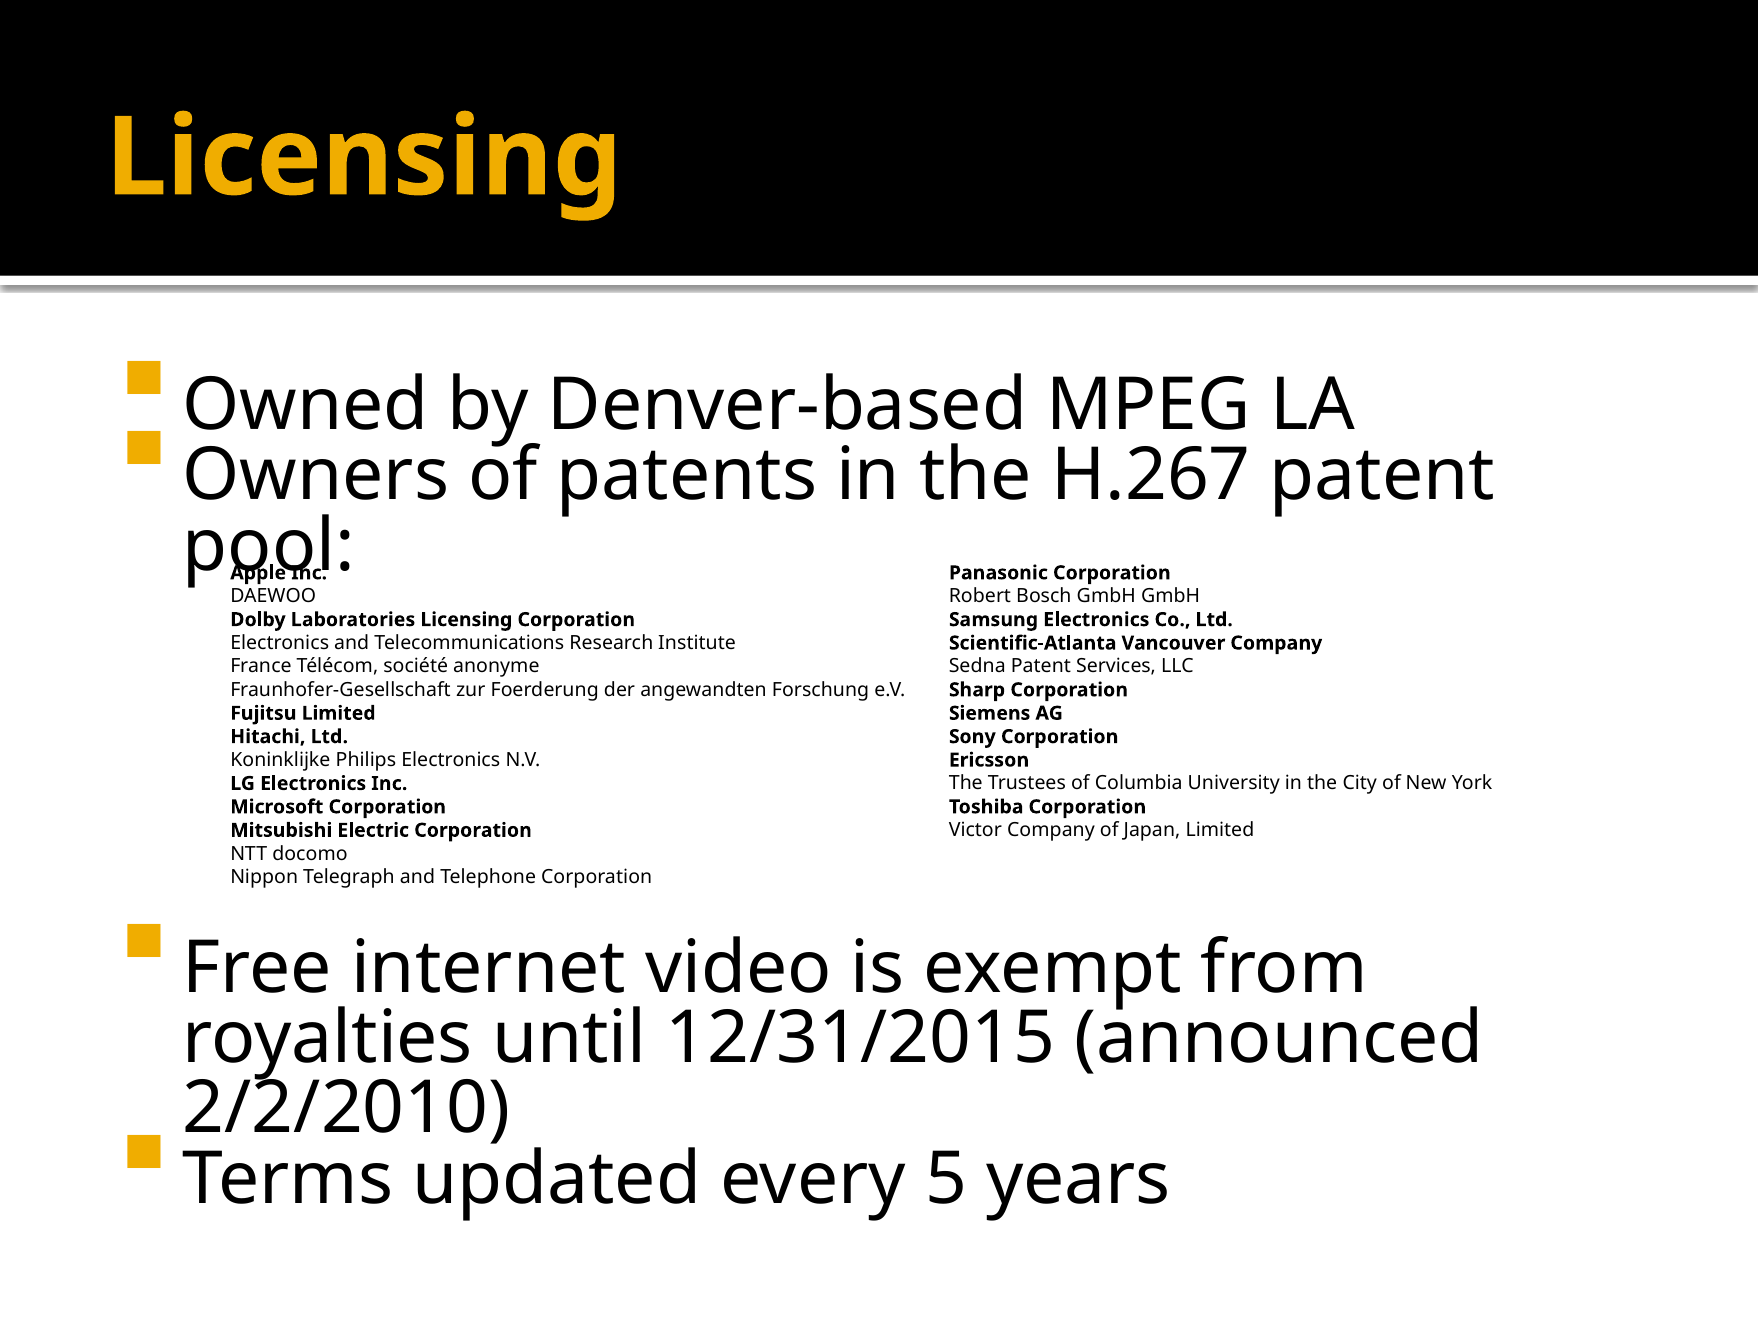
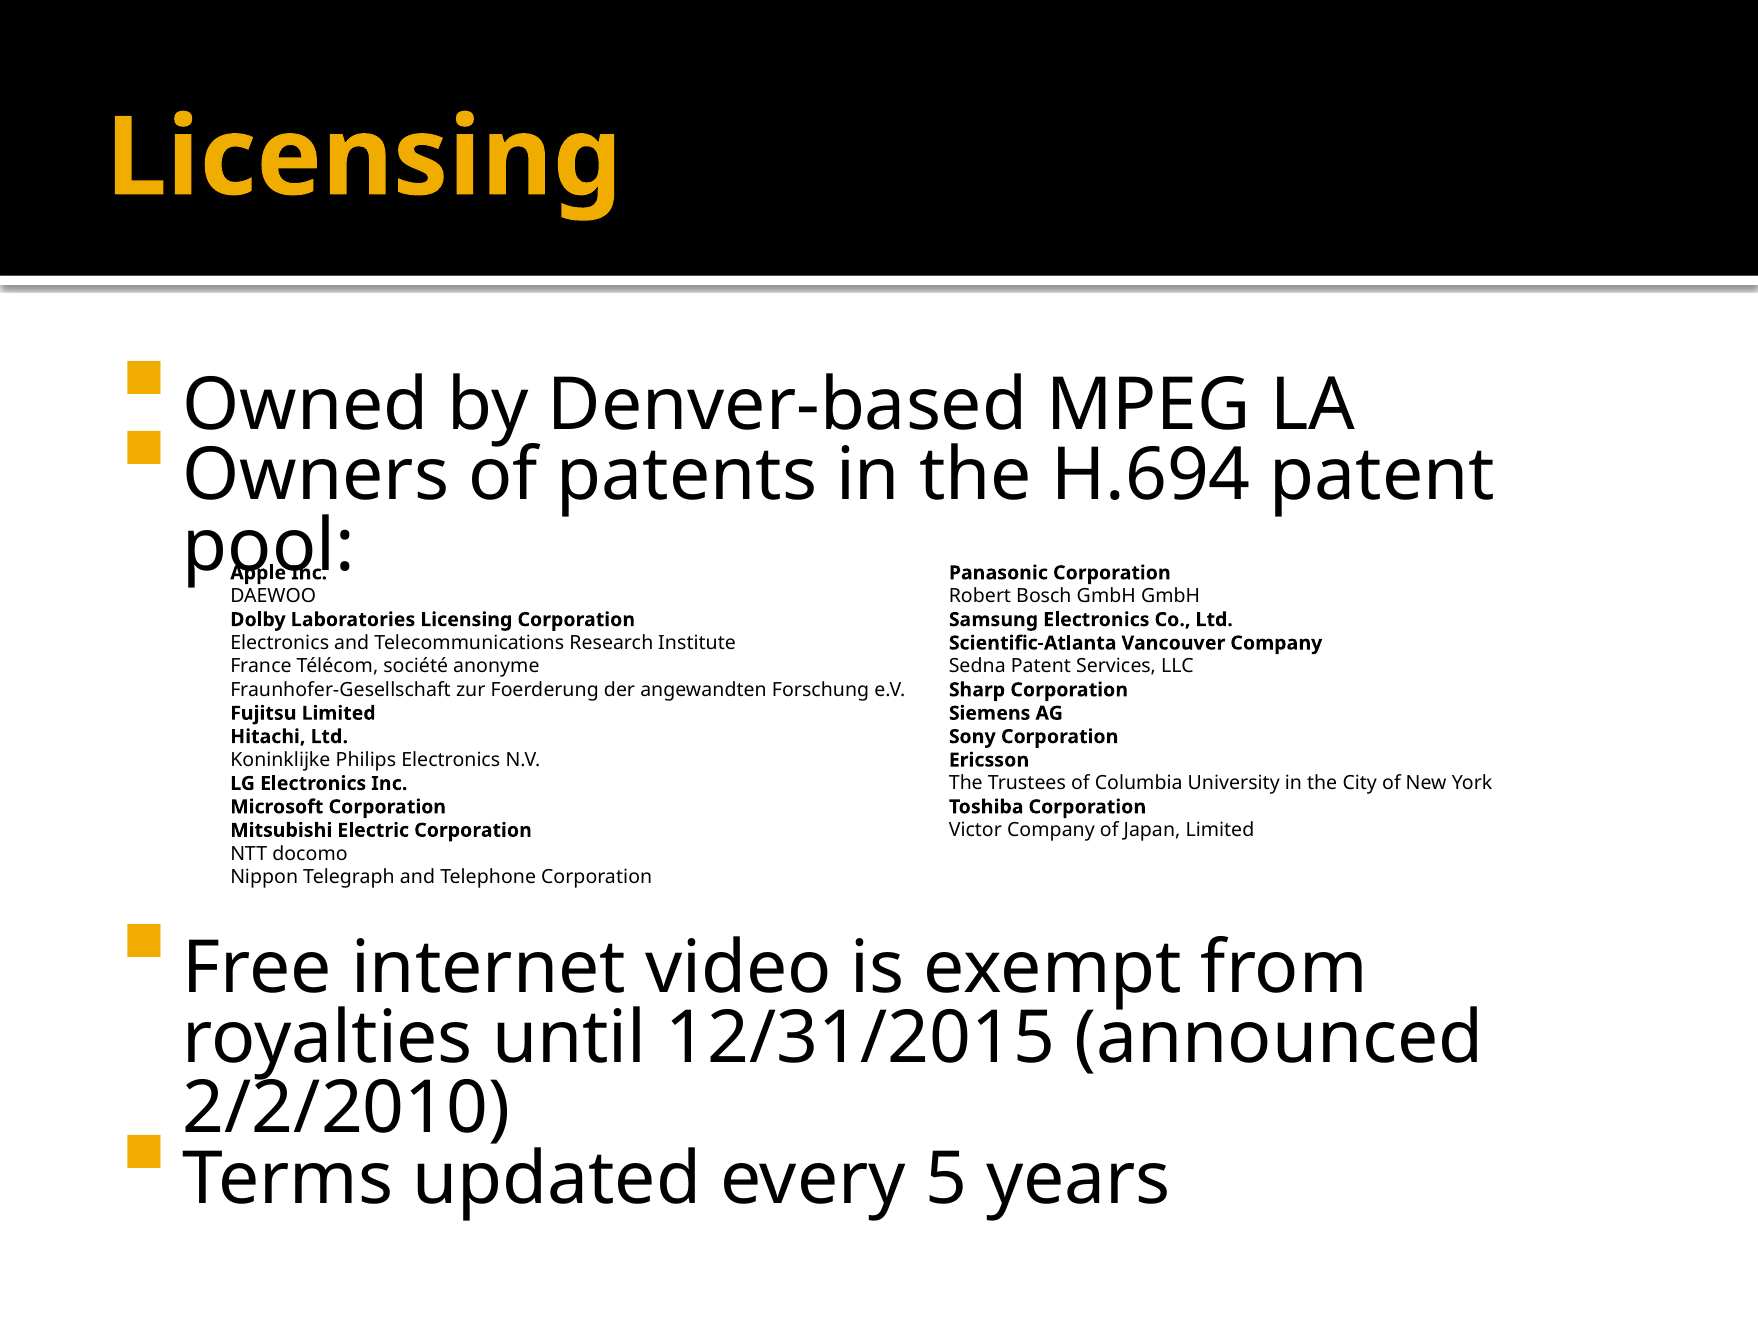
H.267: H.267 -> H.694 (1151, 475)
